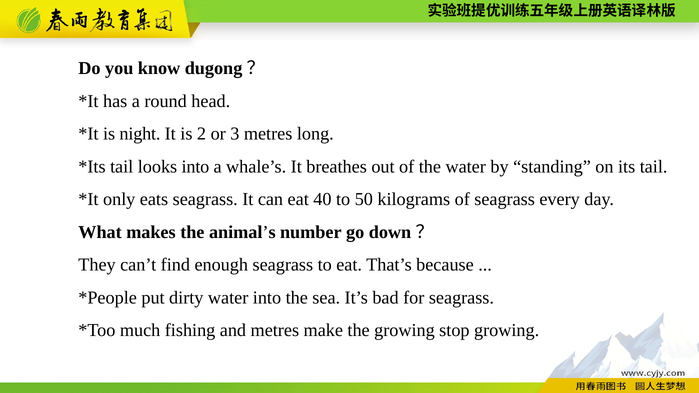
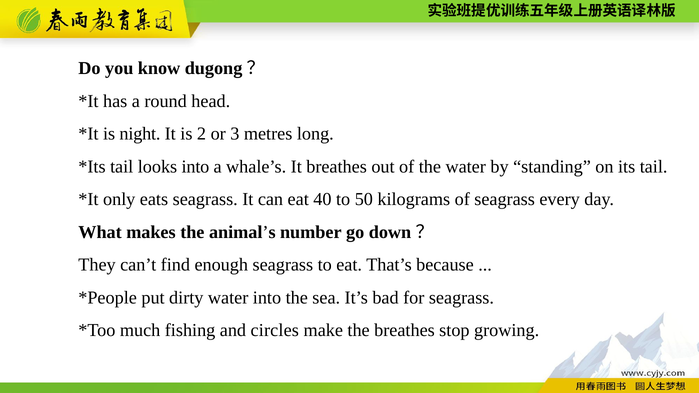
and metres: metres -> circles (275, 331)
the growing: growing -> breathes (404, 331)
